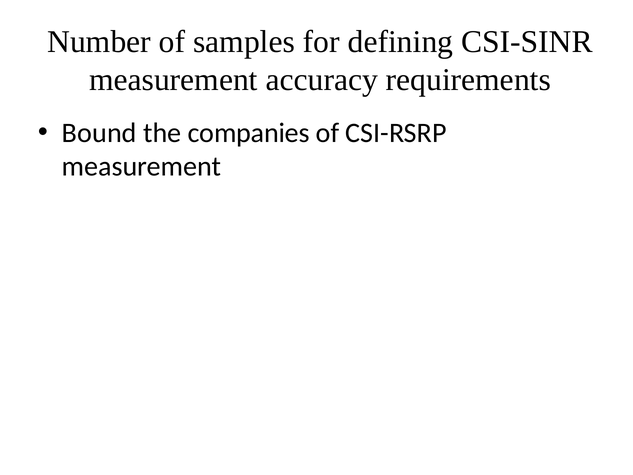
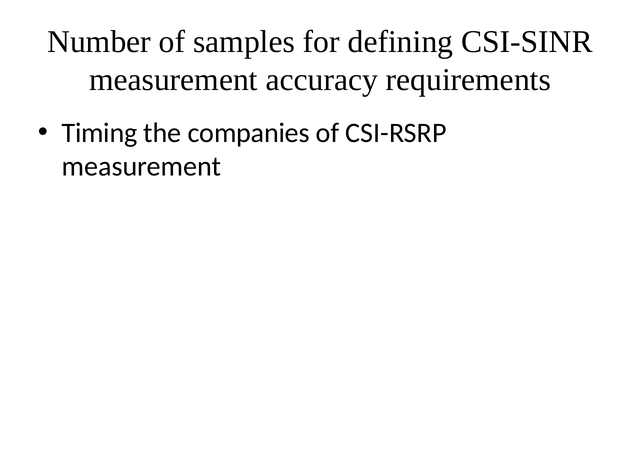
Bound: Bound -> Timing (99, 133)
